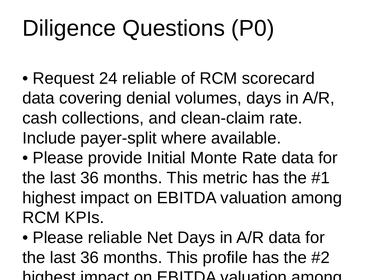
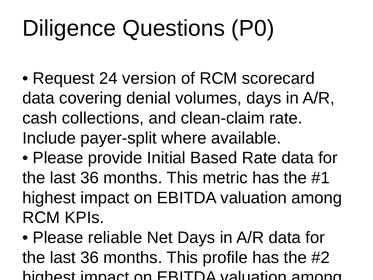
24 reliable: reliable -> version (149, 78)
Monte: Monte -> Based (214, 158)
